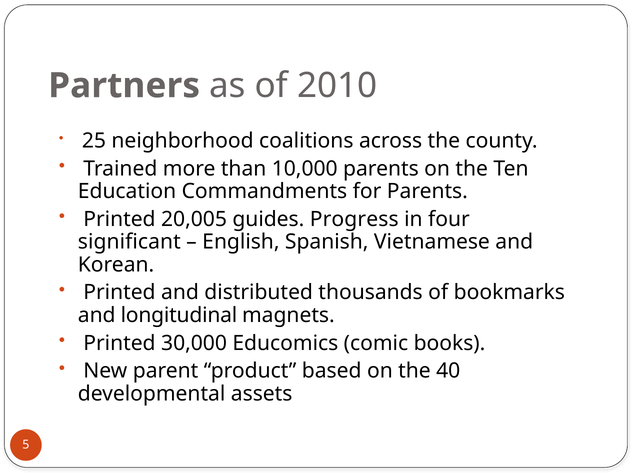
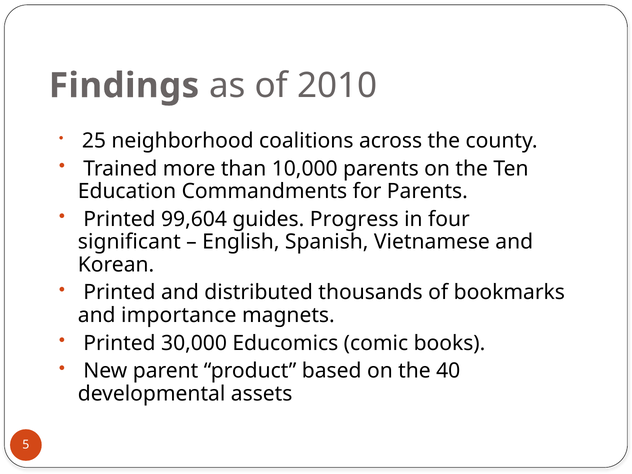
Partners: Partners -> Findings (124, 86)
20,005: 20,005 -> 99,604 (194, 219)
longitudinal: longitudinal -> importance (179, 315)
